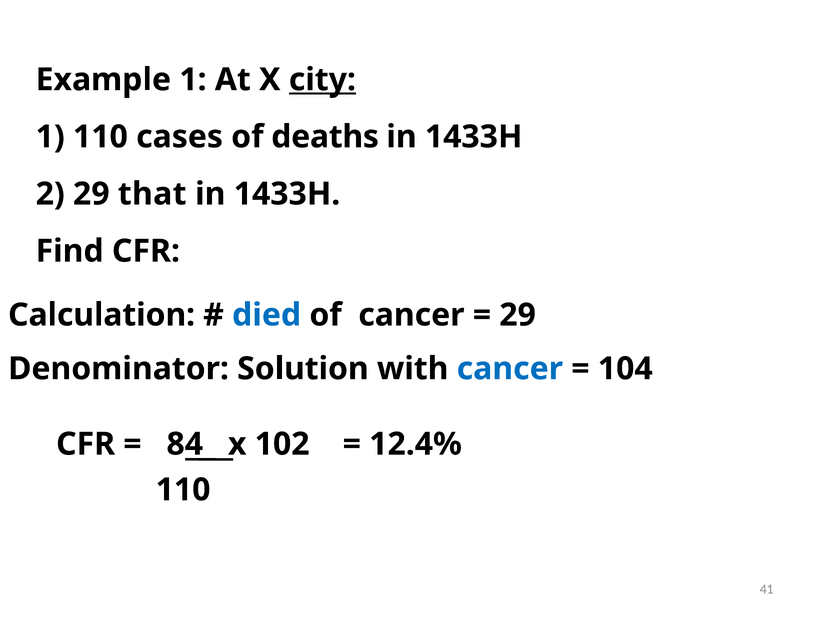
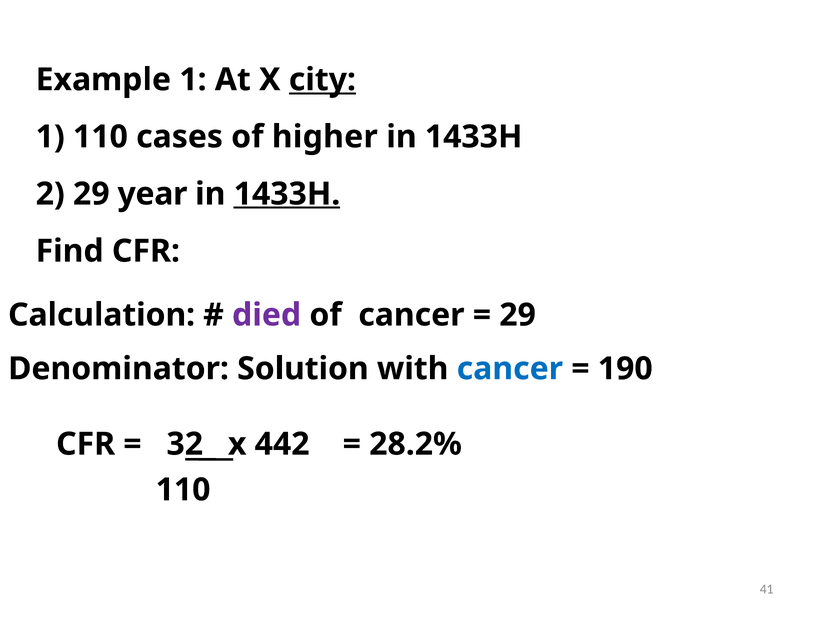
deaths: deaths -> higher (325, 137)
that: that -> year (152, 194)
1433H underline: none -> present (287, 194)
died colour: blue -> purple (267, 315)
104: 104 -> 190 (625, 369)
84: 84 -> 32 (185, 444)
102: 102 -> 442 (282, 444)
12.4%: 12.4% -> 28.2% (416, 444)
